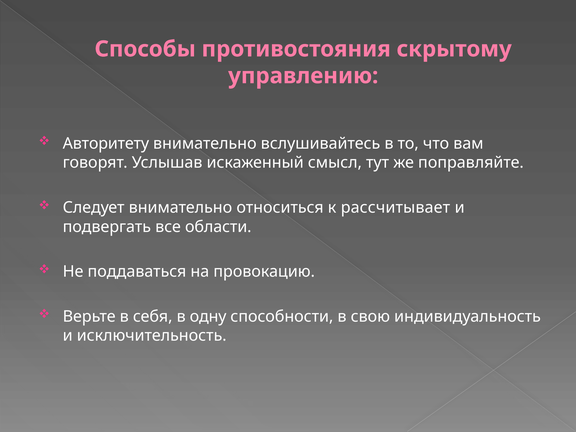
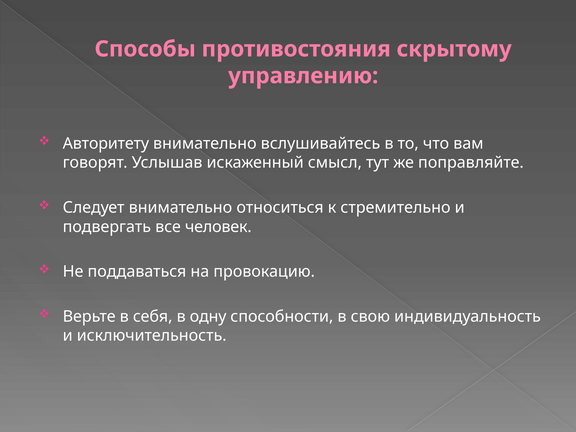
рассчитывает: рассчитывает -> стремительно (396, 207)
области: области -> человек (218, 227)
